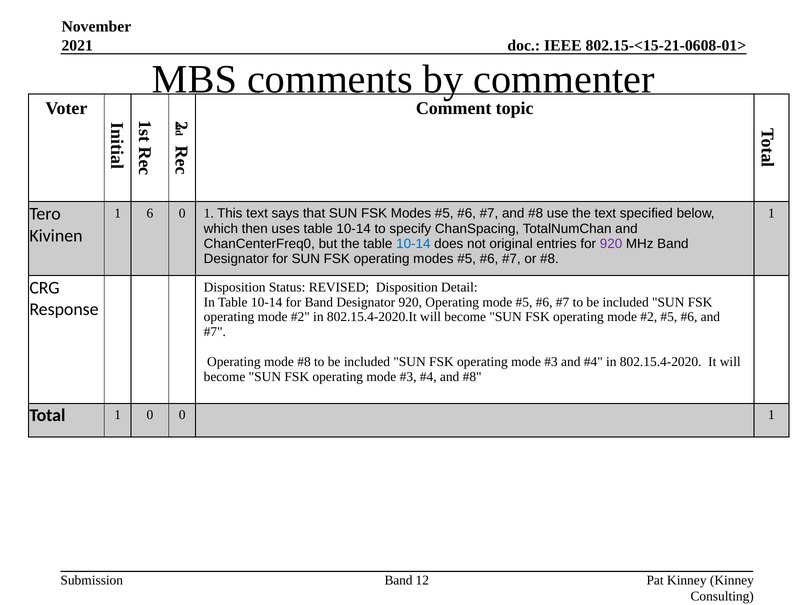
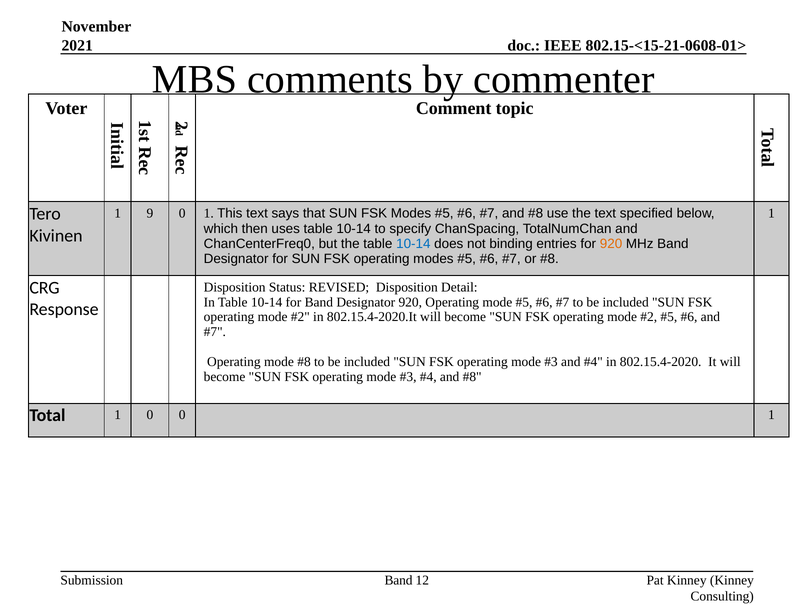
6: 6 -> 9 (150, 213)
original: original -> binding (511, 244)
920 colour: purple -> orange (611, 244)
